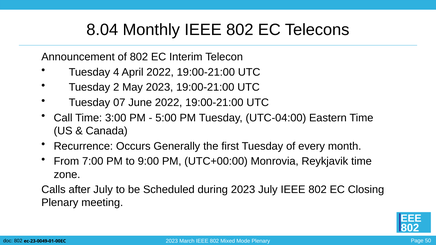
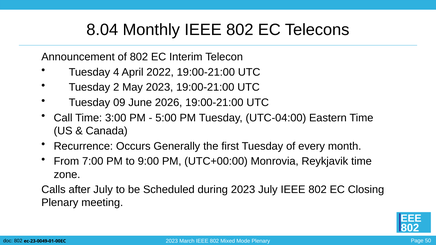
07: 07 -> 09 (119, 103)
June 2022: 2022 -> 2026 (169, 103)
